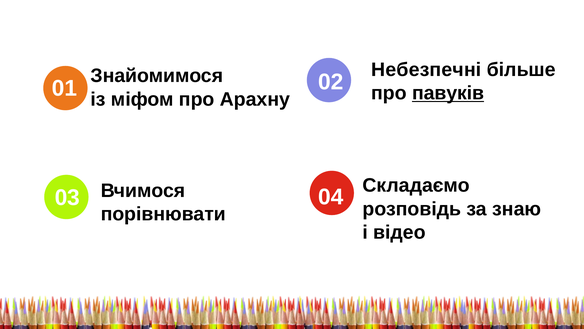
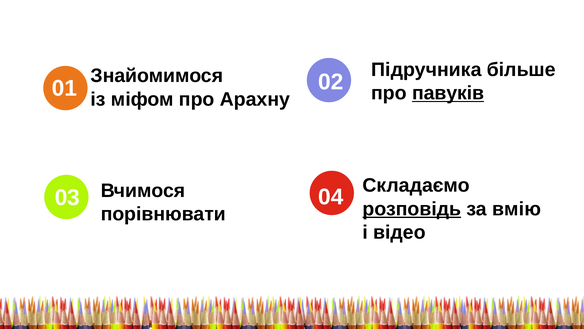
Небезпечні: Небезпечні -> Підручника (426, 70)
розповідь underline: none -> present (412, 209)
знаю: знаю -> вмію (517, 209)
